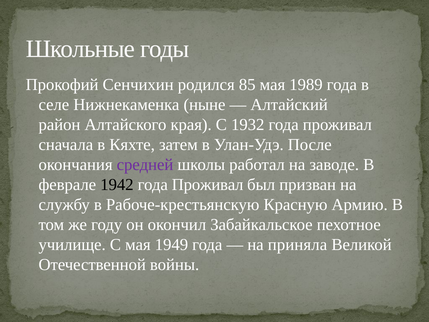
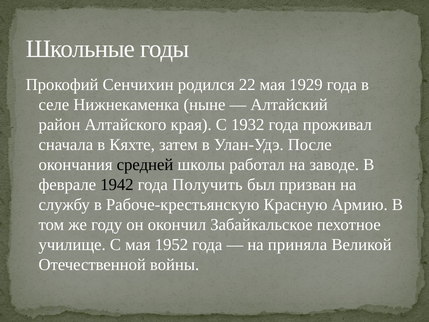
85: 85 -> 22 (247, 85)
1989: 1989 -> 1929 (306, 85)
средней colour: purple -> black (145, 165)
Проживал: Проживал -> Получить (207, 185)
1949: 1949 -> 1952 (171, 245)
